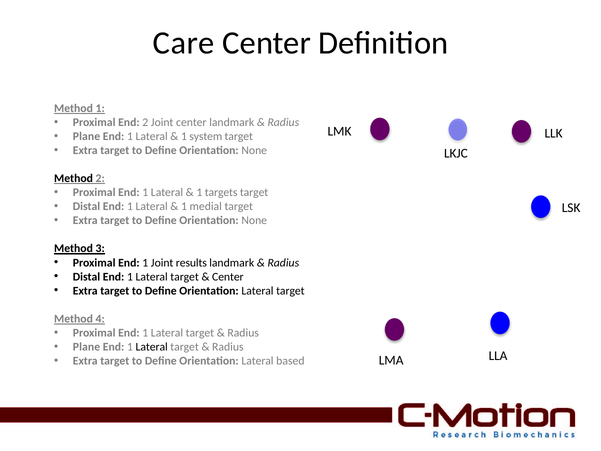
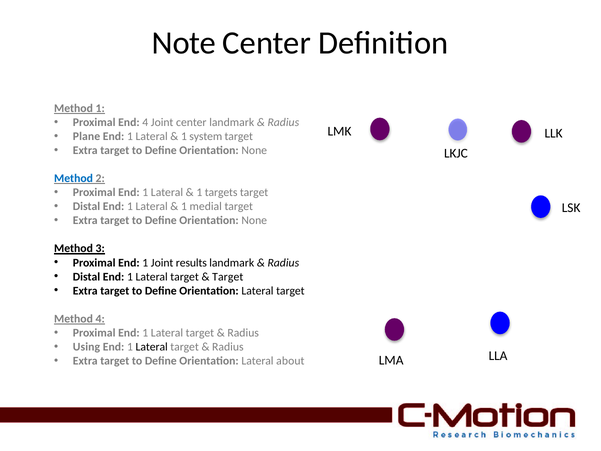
Care: Care -> Note (184, 43)
End 2: 2 -> 4 (145, 122)
Method colour: black -> blue (73, 178)
Center: Center -> Target (228, 277)
Plane: Plane -> Using (86, 347)
based: based -> about (290, 361)
